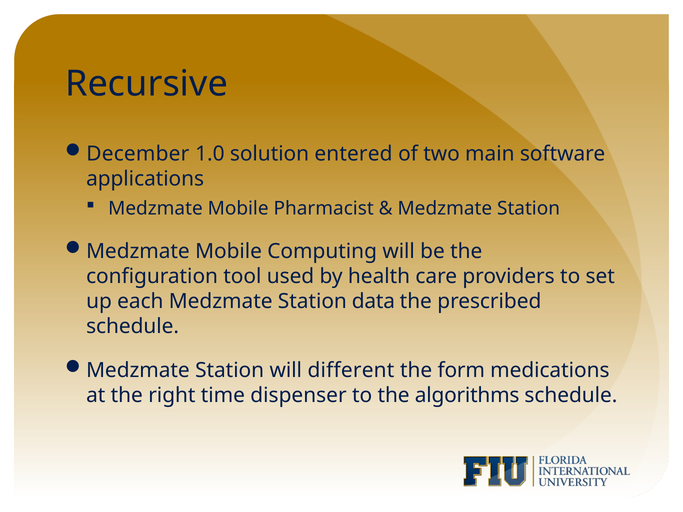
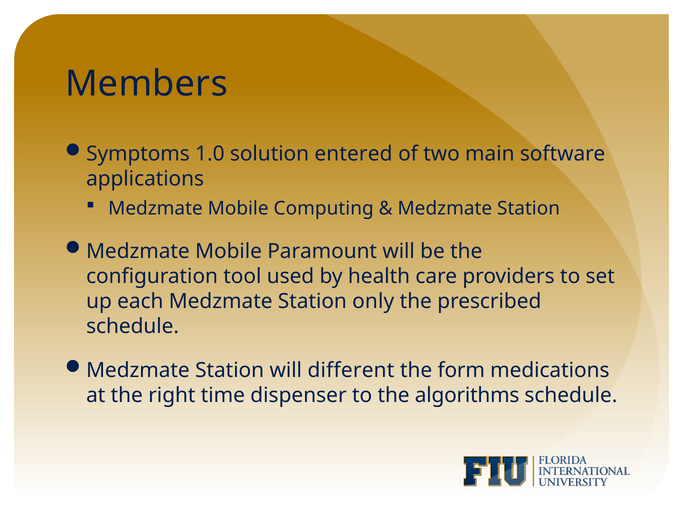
Recursive: Recursive -> Members (146, 84)
December: December -> Symptoms (138, 154)
Pharmacist: Pharmacist -> Computing (324, 209)
Computing: Computing -> Paramount (322, 252)
data: data -> only (373, 302)
